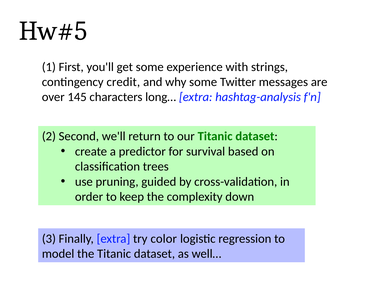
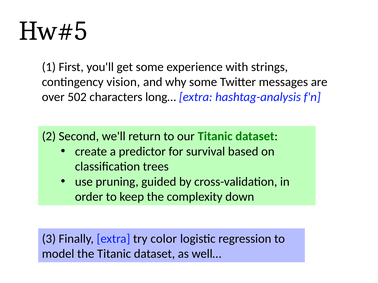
credit: credit -> vision (123, 82)
145: 145 -> 502 (77, 97)
